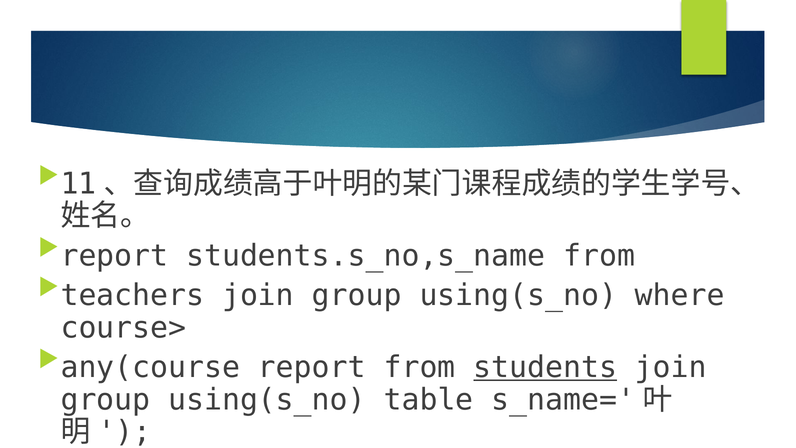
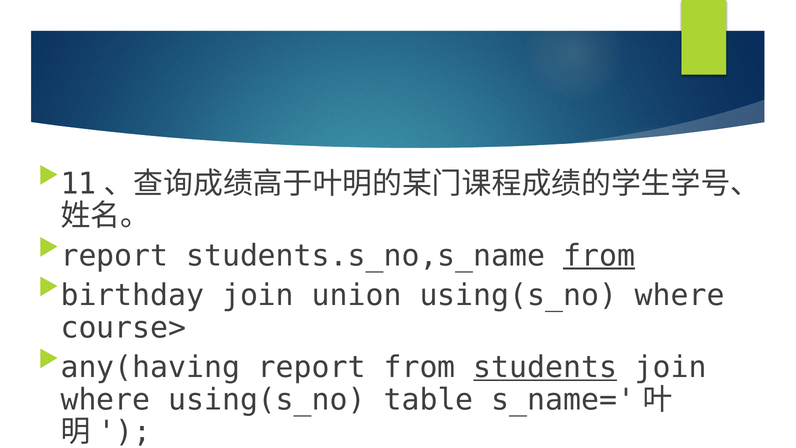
from underline: none -> present (599, 256)
teachers: teachers -> birthday (132, 295)
group: group -> union (357, 295)
any(course: any(course -> any(having (150, 367)
group: group -> where (105, 400)
